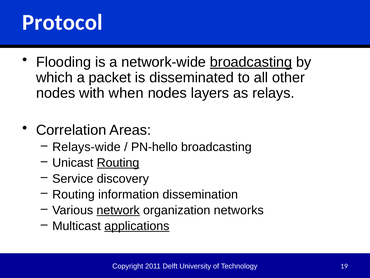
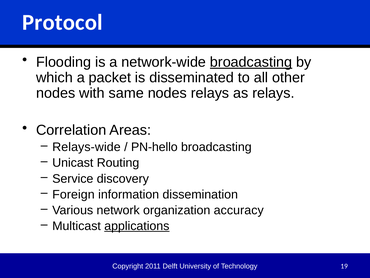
when: when -> same (126, 93)
nodes layers: layers -> relays (210, 93)
Routing underline: present -> none (118, 163)
Routing: Routing -> Foreign (73, 194)
network underline: present -> none (118, 210)
networks: networks -> accuracy (239, 210)
